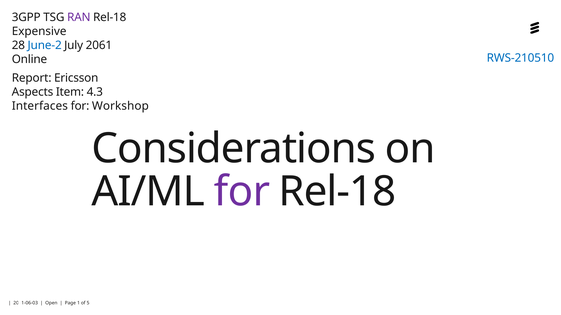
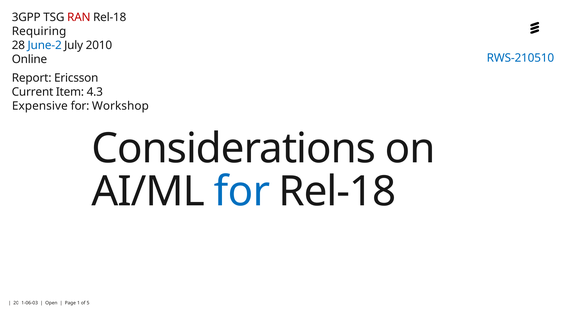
RAN colour: purple -> red (79, 17)
Expensive: Expensive -> Requiring (39, 31)
2061: 2061 -> 2010 (99, 45)
Aspects: Aspects -> Current (33, 92)
Interfaces: Interfaces -> Expensive (40, 106)
for colour: purple -> blue (242, 192)
